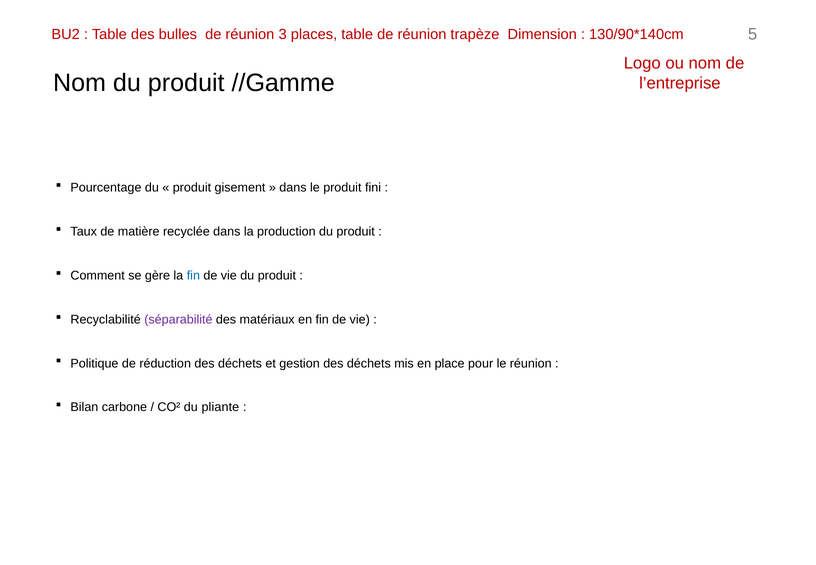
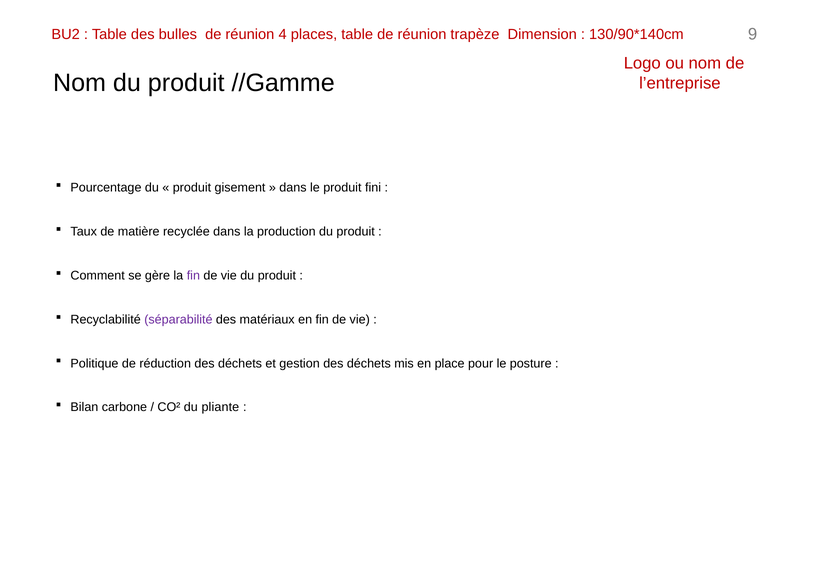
3: 3 -> 4 (283, 34)
5: 5 -> 9 (753, 34)
fin colour: blue -> purple (193, 275)
le réunion: réunion -> posture (531, 363)
